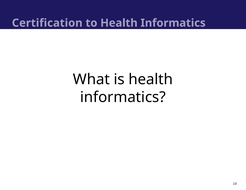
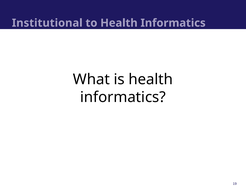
Certification: Certification -> Institutional (47, 23)
